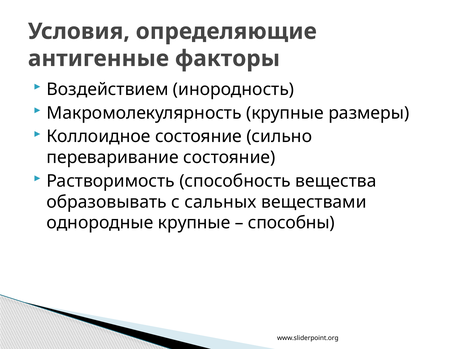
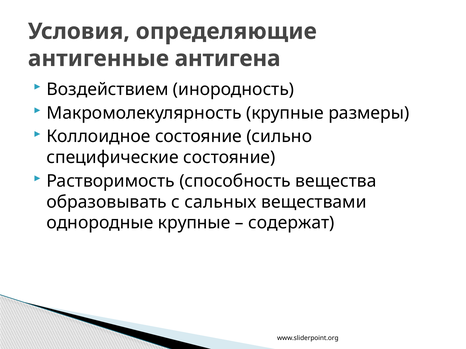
факторы: факторы -> антигена (228, 59)
переваривание: переваривание -> специфические (113, 158)
способны: способны -> содержат (291, 223)
